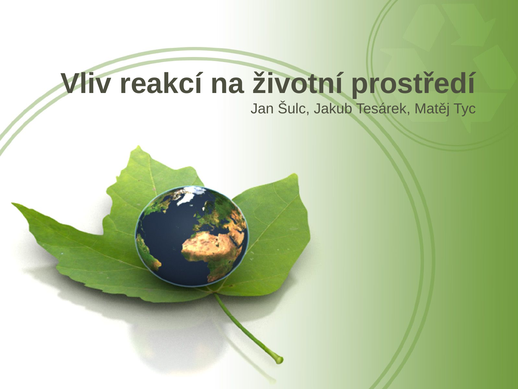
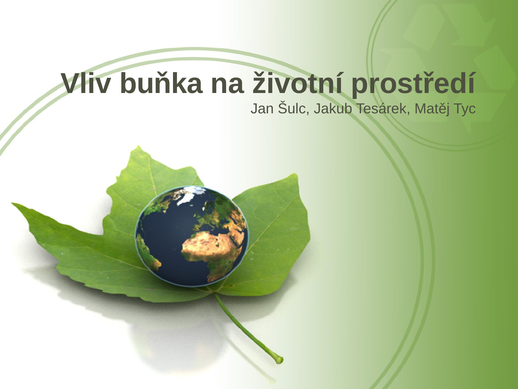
reakcí: reakcí -> buňka (161, 83)
